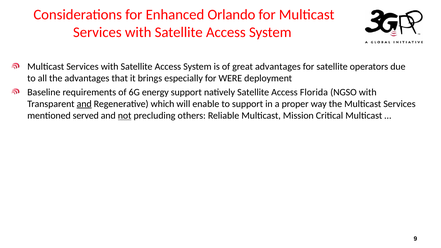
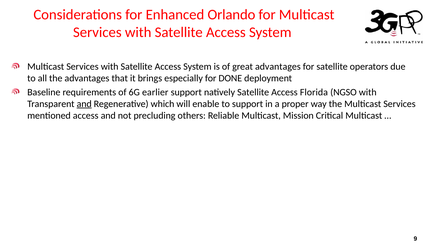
WERE: WERE -> DONE (230, 78)
energy: energy -> earlier (155, 92)
mentioned served: served -> access (86, 116)
not underline: present -> none (125, 116)
